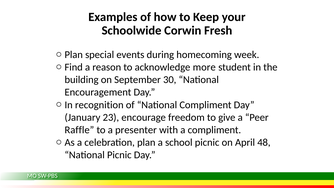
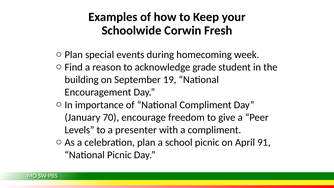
more: more -> grade (204, 67)
30: 30 -> 19 (170, 80)
recognition: recognition -> importance (99, 105)
23: 23 -> 70 (111, 117)
Raffle: Raffle -> Levels (79, 130)
48: 48 -> 91 (264, 142)
